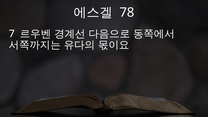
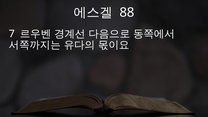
78: 78 -> 88 (127, 13)
